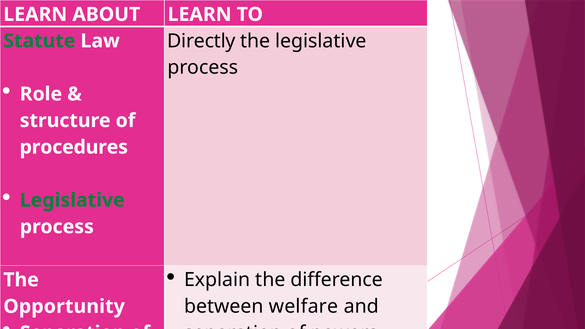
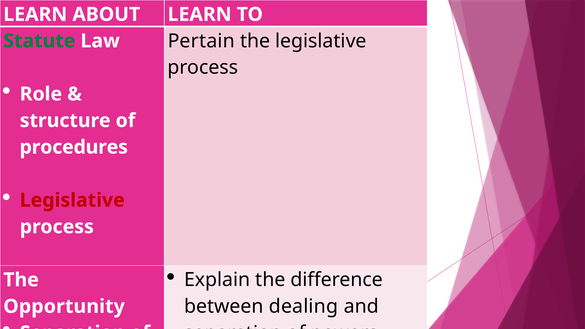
Directly: Directly -> Pertain (201, 41)
Legislative colour: green -> red (72, 200)
welfare: welfare -> dealing (304, 306)
